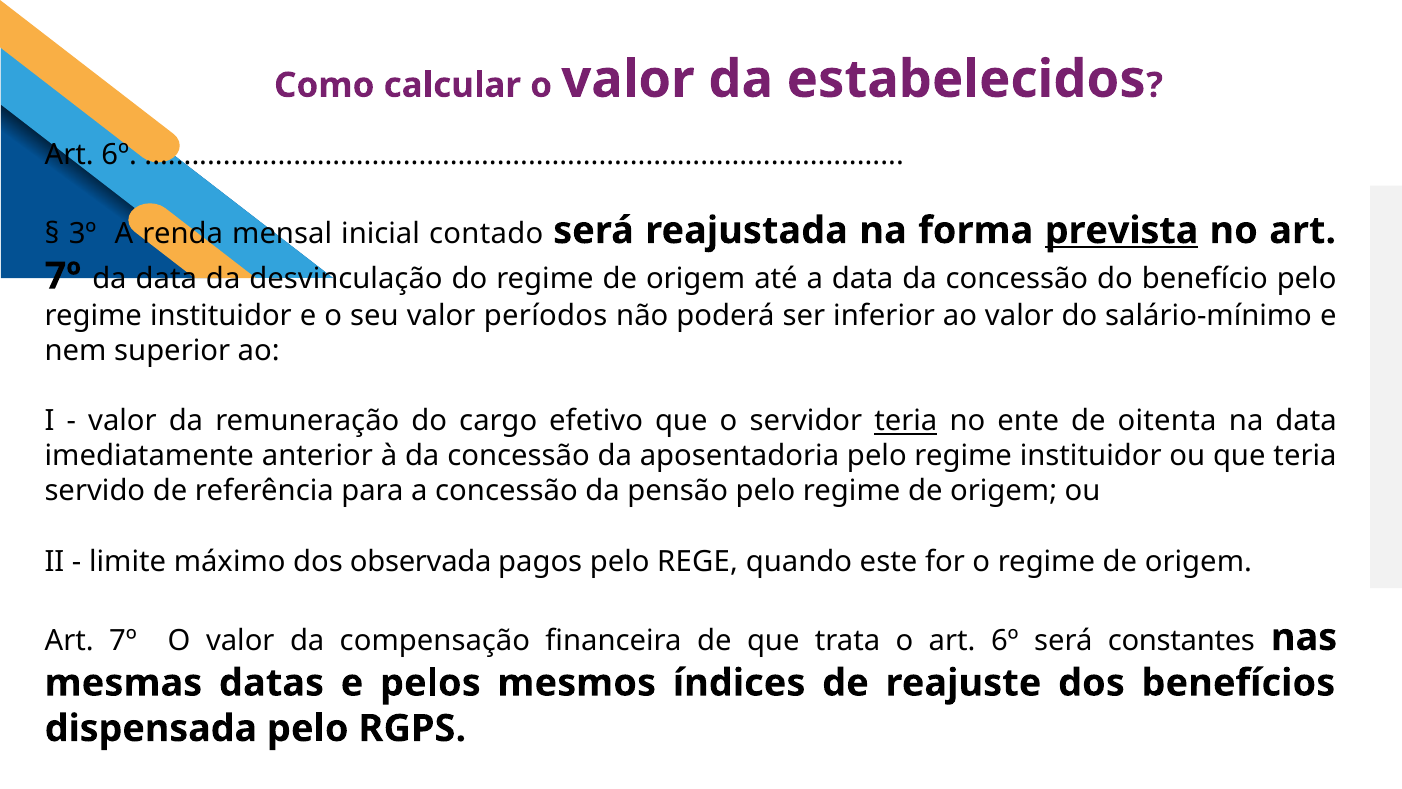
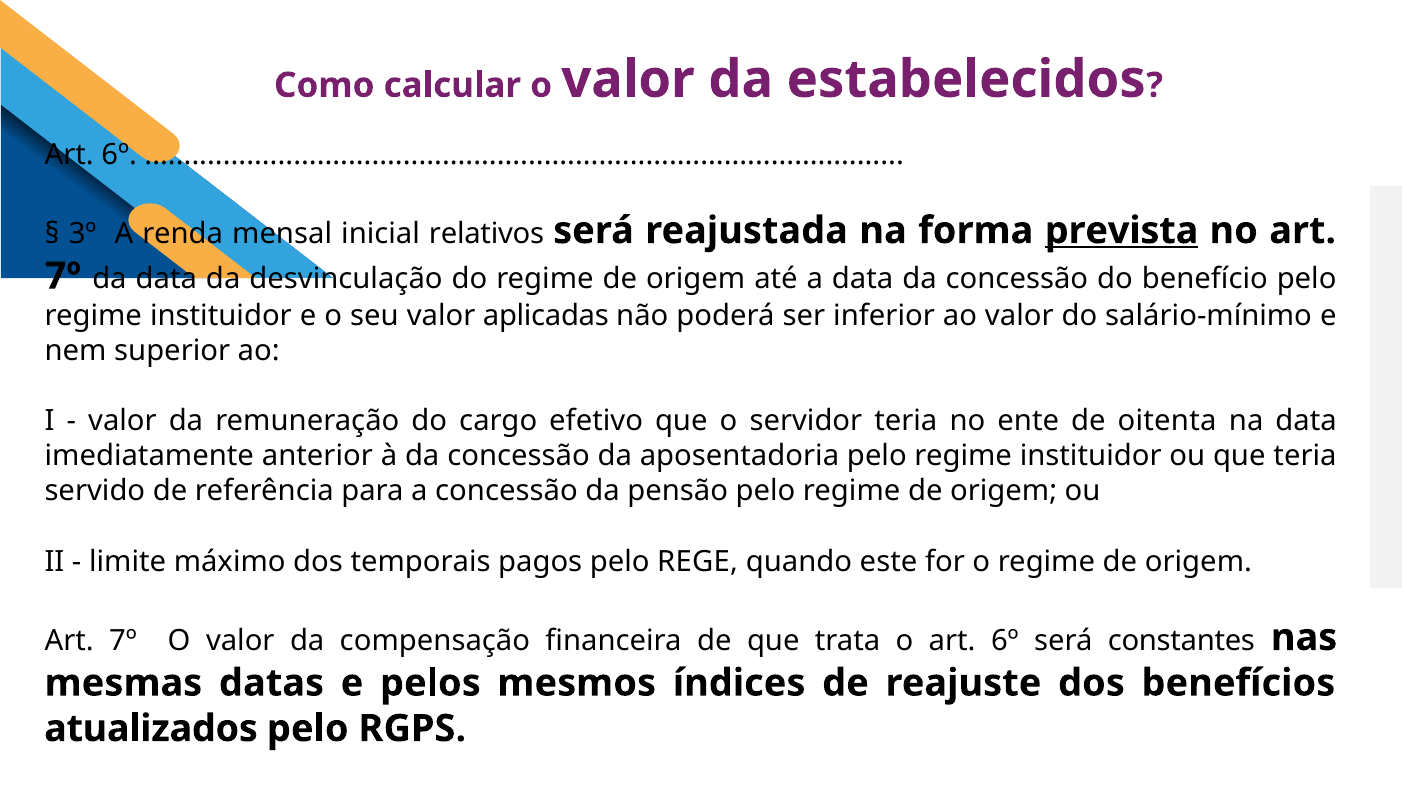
contado: contado -> relativos (487, 233)
períodos: períodos -> aplicadas (546, 316)
teria underline: present -> none (906, 421)
observada: observada -> temporais (421, 561)
dispensada: dispensada -> atualizados (151, 728)
